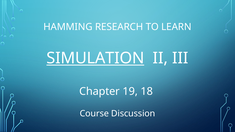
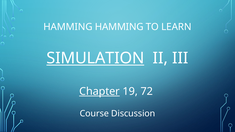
HAMMING RESEARCH: RESEARCH -> HAMMING (119, 27)
Chapter underline: none -> present (99, 91)
18: 18 -> 72 (147, 91)
